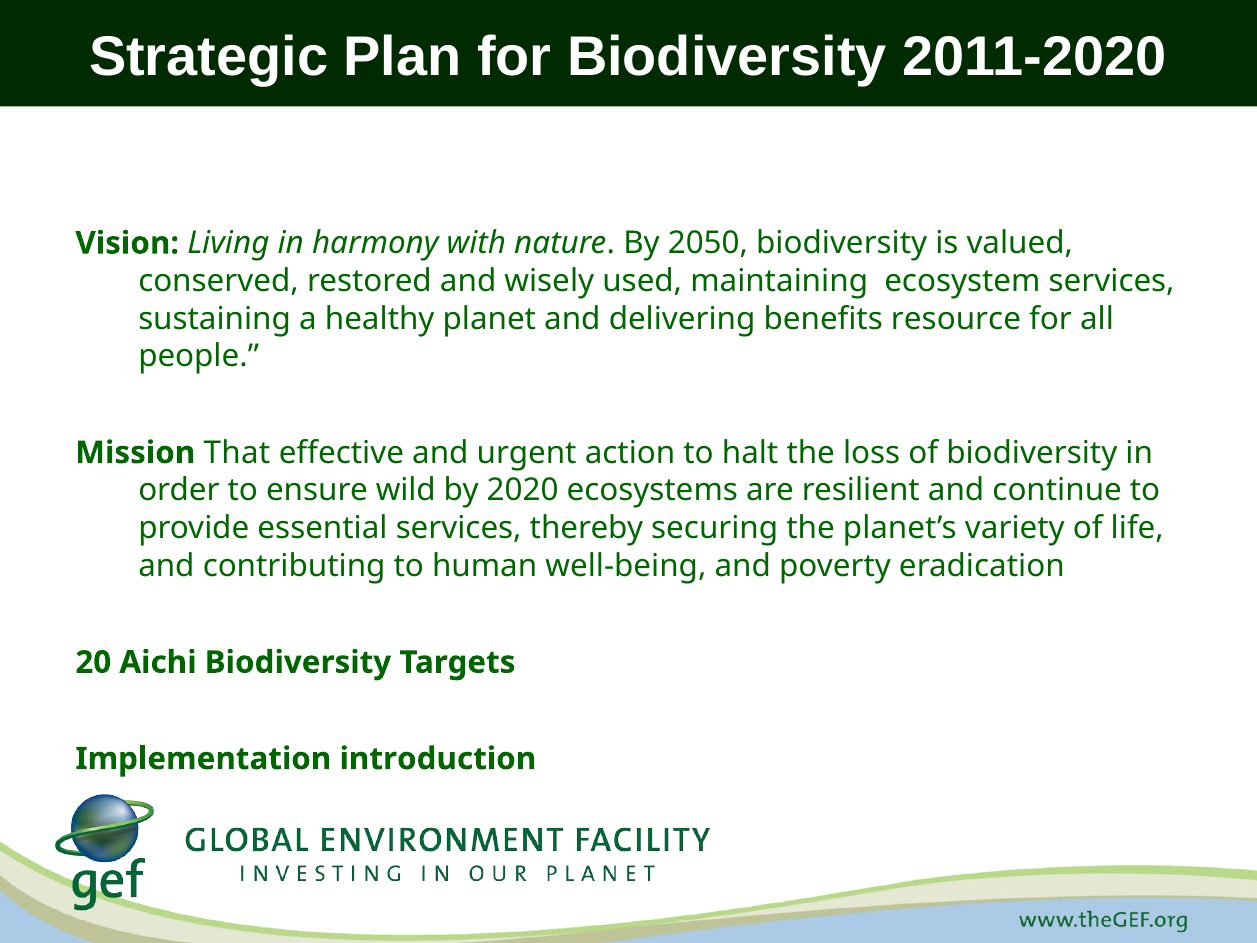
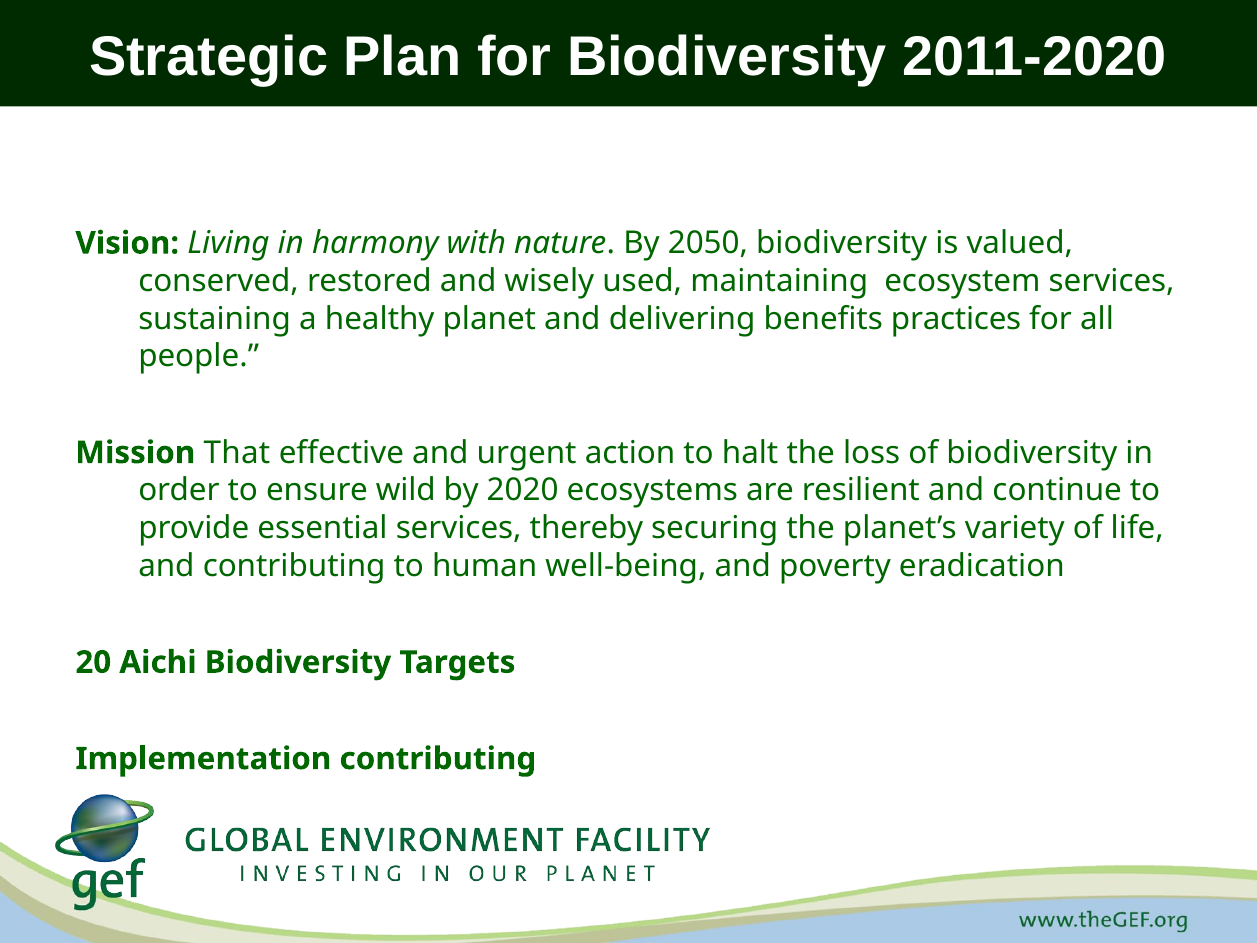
resource: resource -> practices (956, 319)
Implementation introduction: introduction -> contributing (438, 759)
